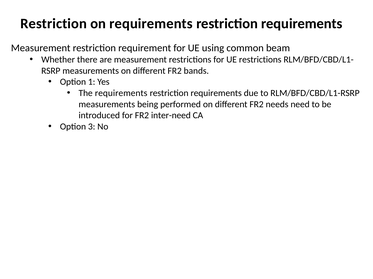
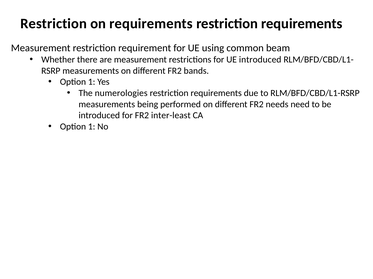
UE restrictions: restrictions -> introduced (260, 60)
The requirements: requirements -> numerologies (121, 93)
inter-need: inter-need -> inter-least (171, 116)
3: 3 -> 1 (92, 127)
